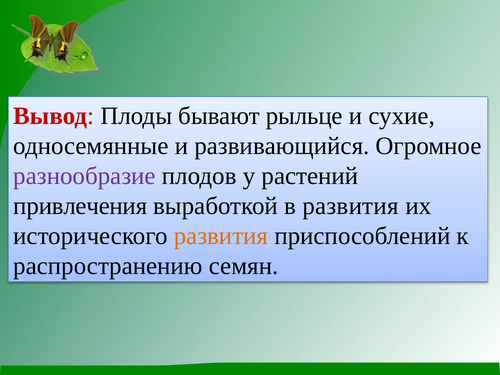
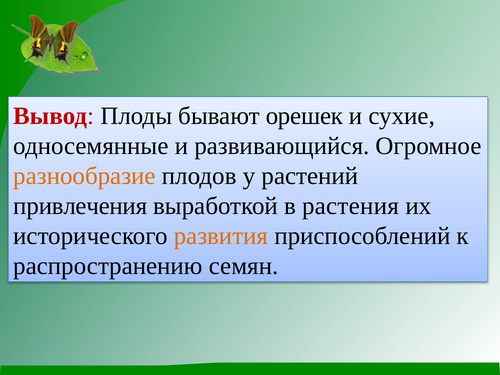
рыльце: рыльце -> орешек (304, 116)
разнообразие colour: purple -> orange (85, 176)
в развития: развития -> растения (351, 206)
